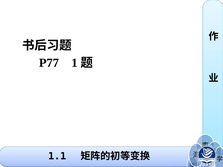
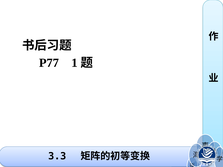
1.1: 1.1 -> 3.3 (57, 156)
